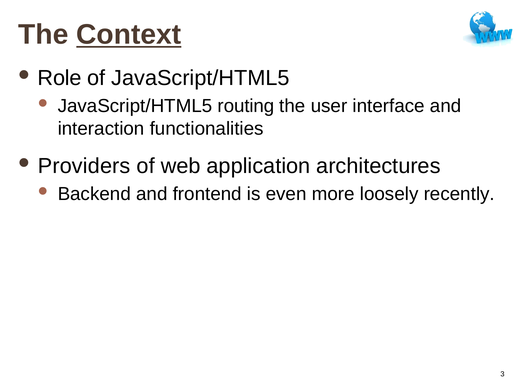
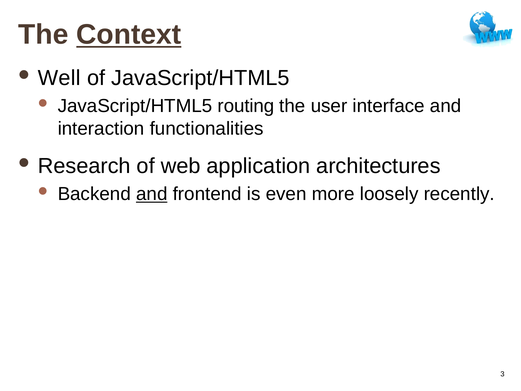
Role: Role -> Well (59, 78)
Providers: Providers -> Research (84, 166)
and underline: none -> present (152, 194)
